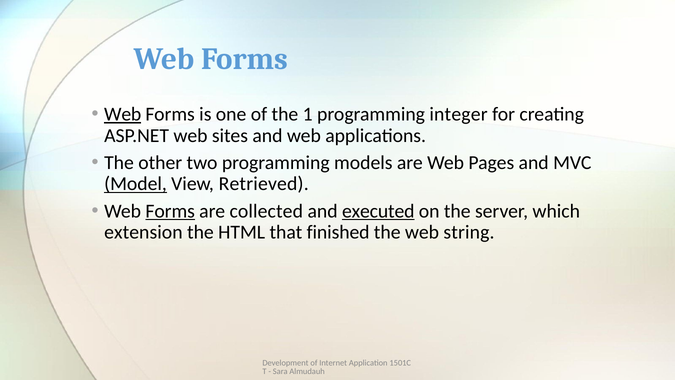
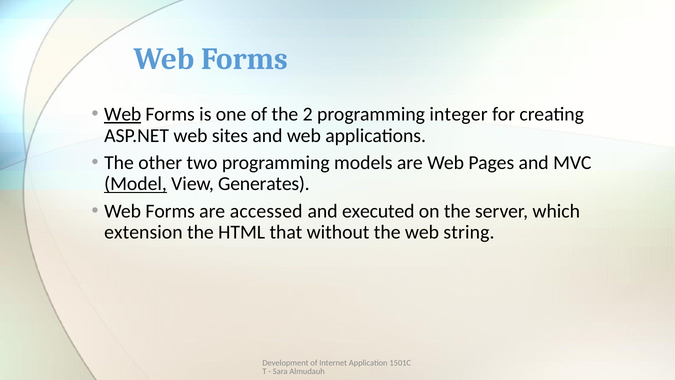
1: 1 -> 2 (308, 114)
Retrieved: Retrieved -> Generates (264, 184)
Forms underline: present -> none (170, 211)
collected: collected -> accessed (266, 211)
executed underline: present -> none (378, 211)
finished: finished -> without (338, 232)
